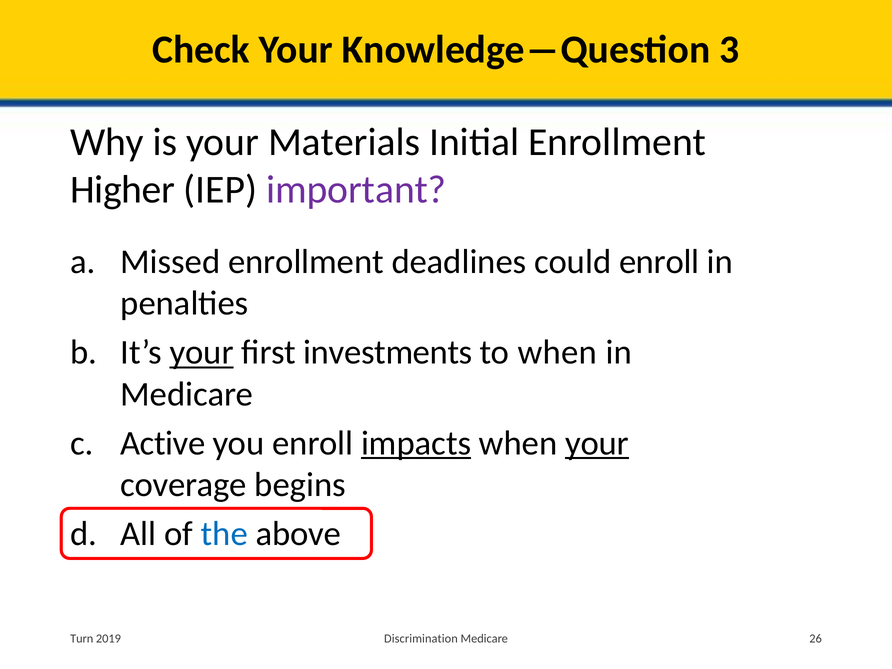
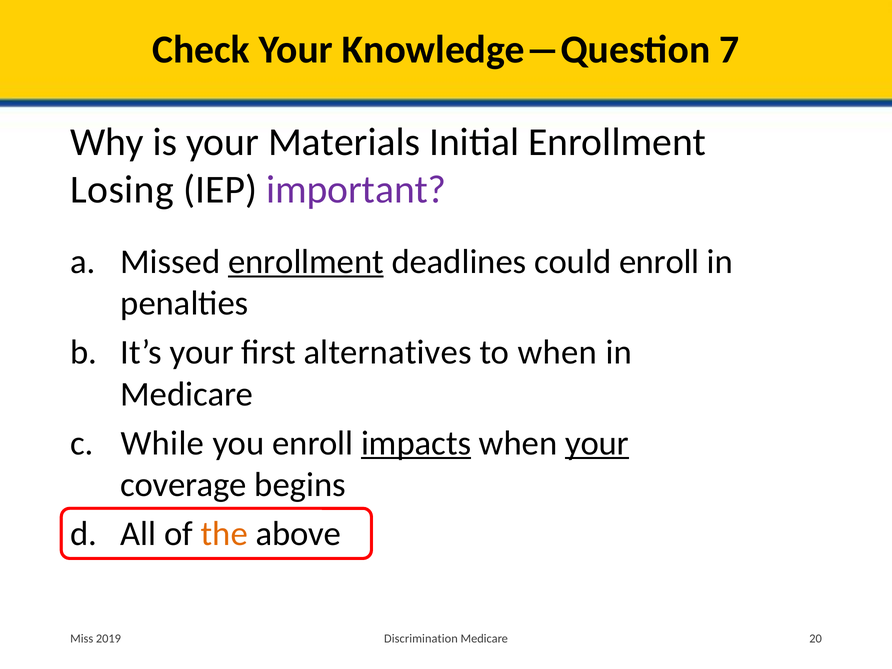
3: 3 -> 7 (729, 50)
Higher: Higher -> Losing (122, 190)
enrollment underline: none -> present (306, 262)
your underline: present -> none (202, 352)
investments: investments -> alternatives (388, 352)
Active: Active -> While (162, 443)
the colour: blue -> orange (224, 534)
Turn: Turn -> Miss (82, 639)
26: 26 -> 20 (816, 639)
